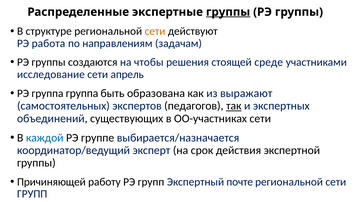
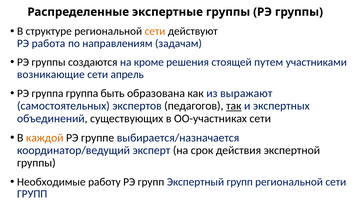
группы underline: present -> none (228, 12)
чтобы: чтобы -> кроме (149, 62)
среде: среде -> путем (269, 62)
исследование: исследование -> возникающие (51, 75)
каждой colour: blue -> orange (45, 138)
Причиняющей: Причиняющей -> Необходимые (51, 182)
Экспертный почте: почте -> групп (240, 182)
